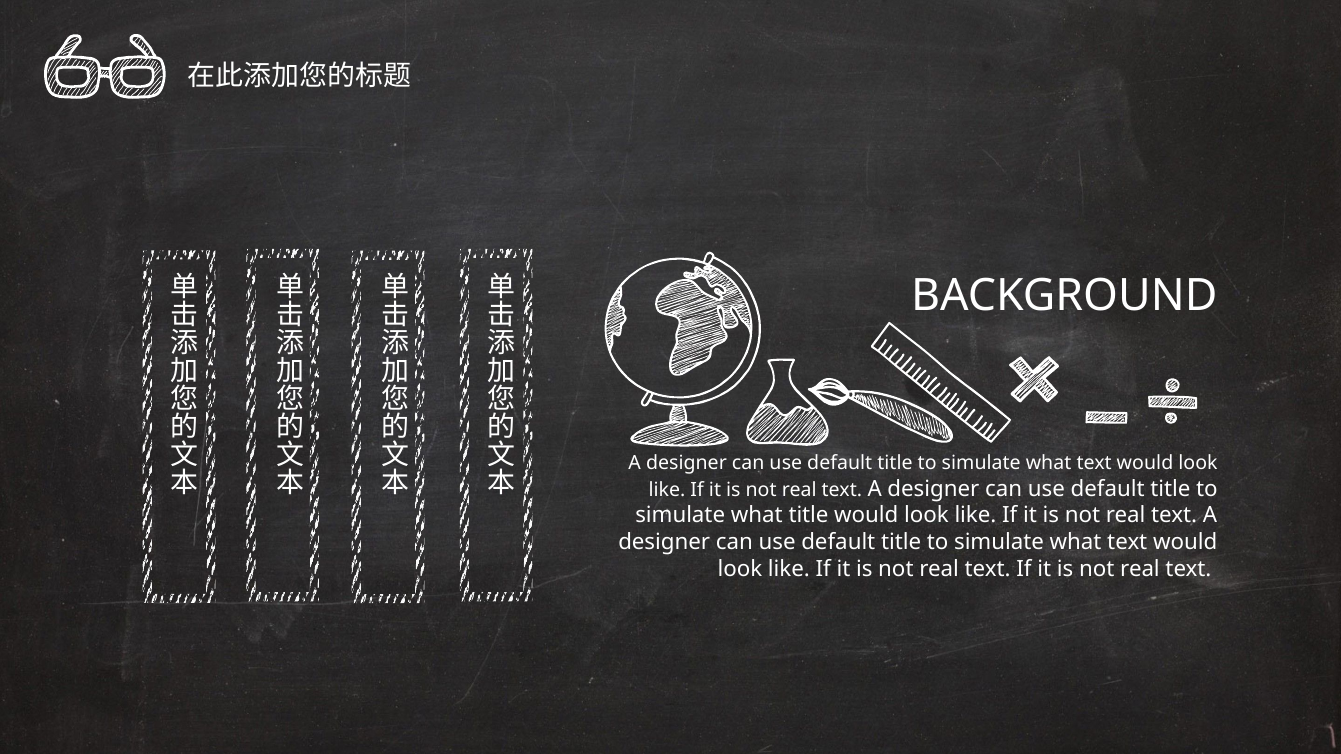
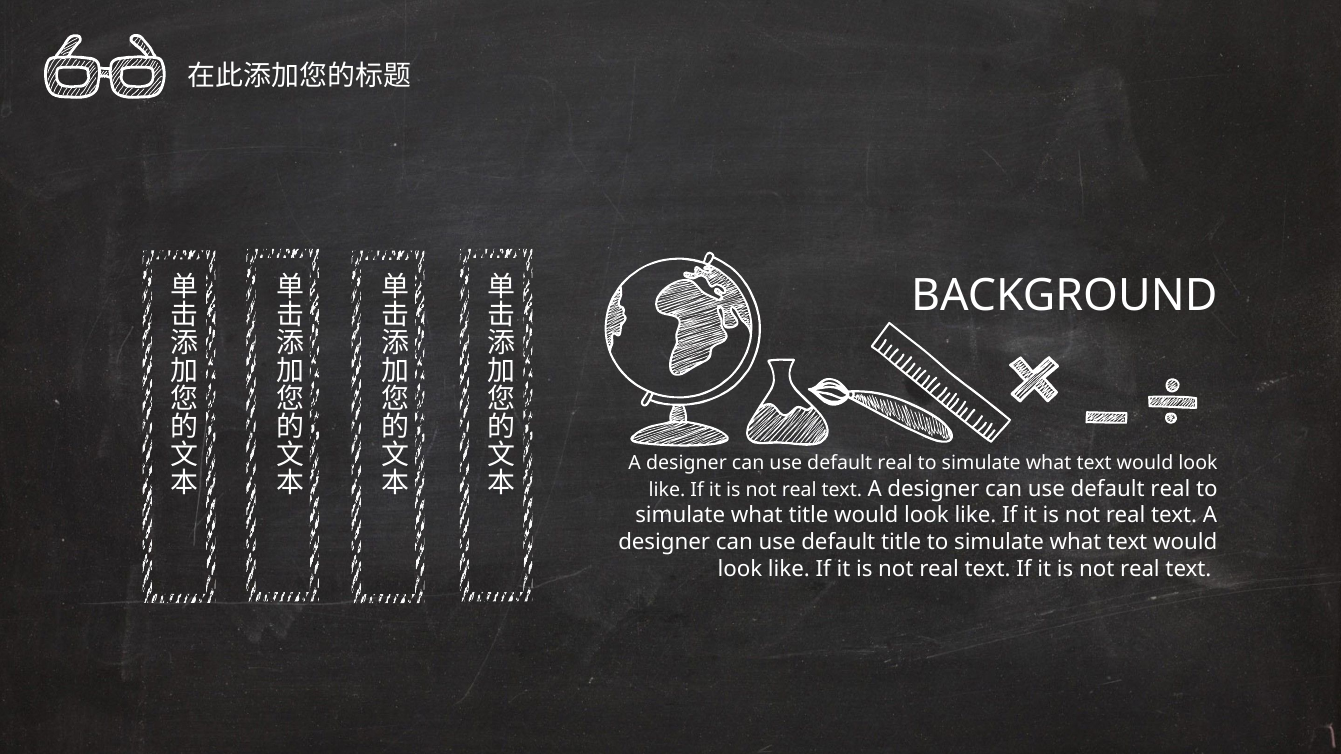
title: title -> real (895, 464)
title: title -> real (1170, 489)
